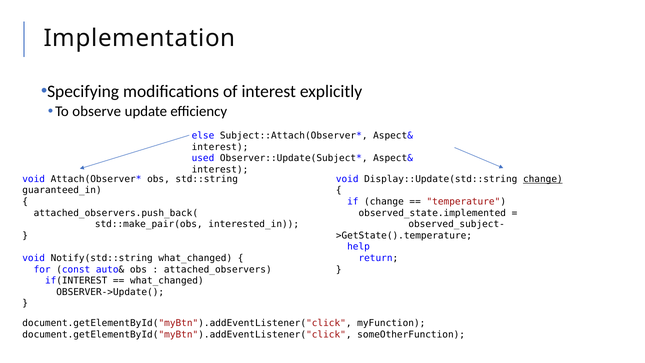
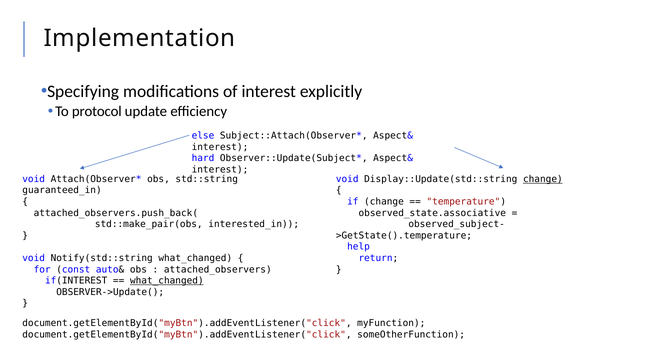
observe: observe -> protocol (97, 111)
used: used -> hard (203, 158)
observed_state.implemented: observed_state.implemented -> observed_state.associative (432, 213)
what_changed underline: none -> present (167, 281)
